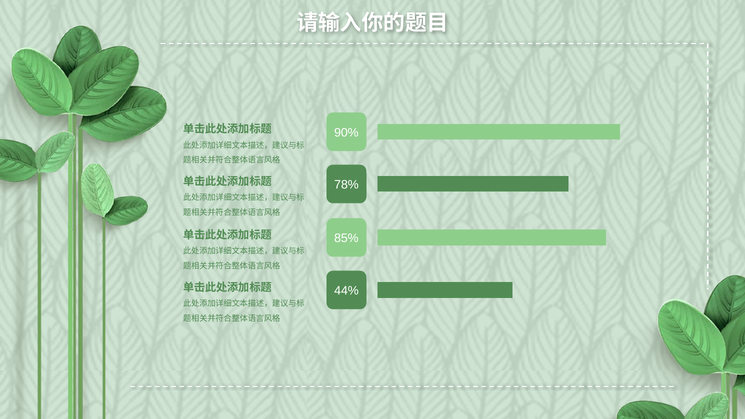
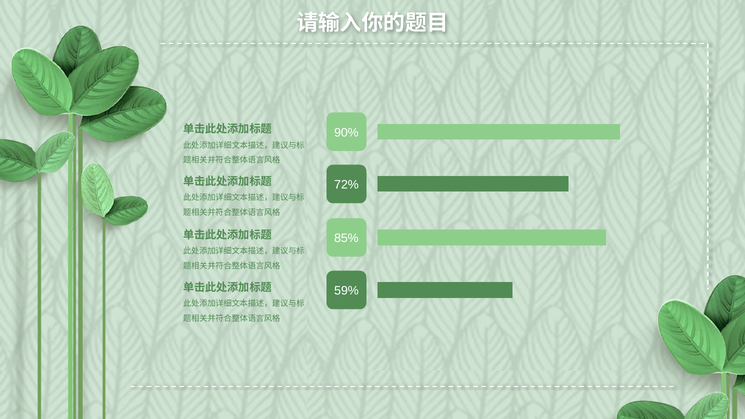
78%: 78% -> 72% (346, 185)
44%: 44% -> 59% (346, 291)
